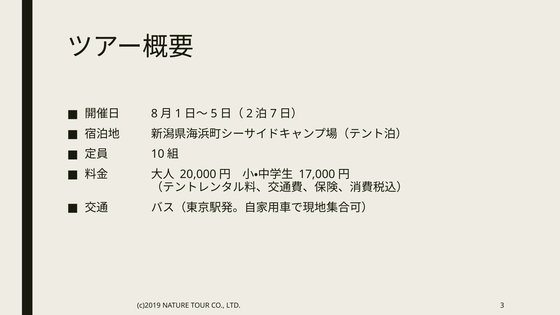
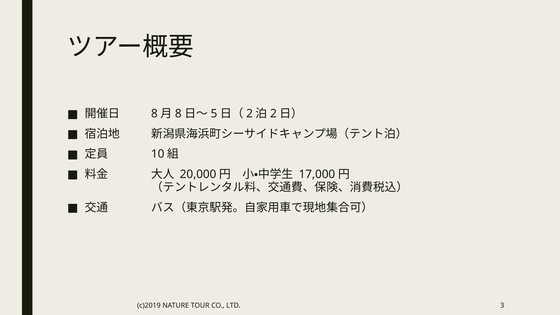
1: 1 -> 8 (178, 114)
7: 7 -> 2 (273, 114)
